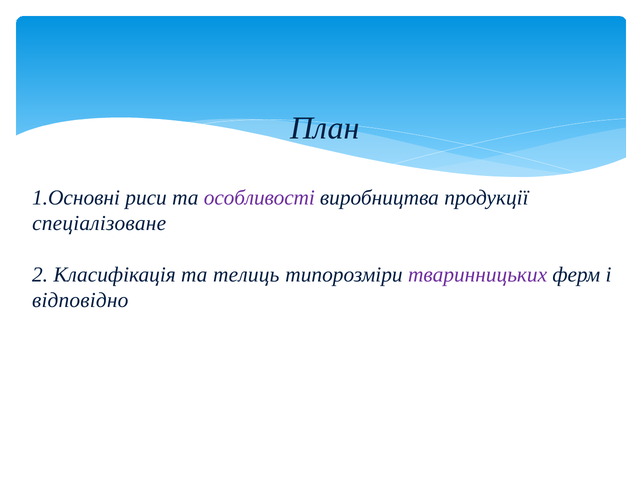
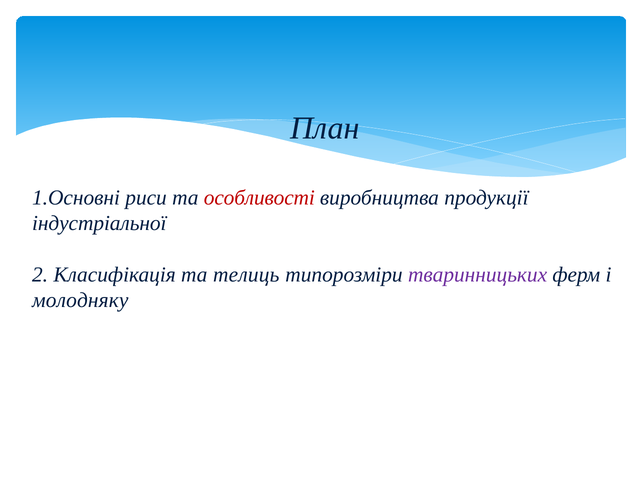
особливості colour: purple -> red (259, 198)
спеціалізоване: спеціалізоване -> індустріальної (99, 224)
відповідно: відповідно -> молодняку (80, 301)
